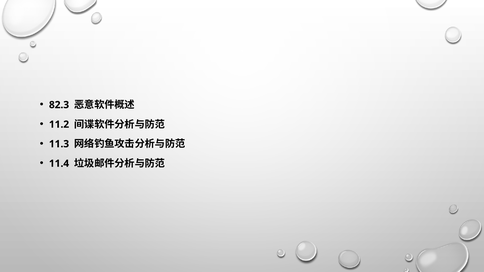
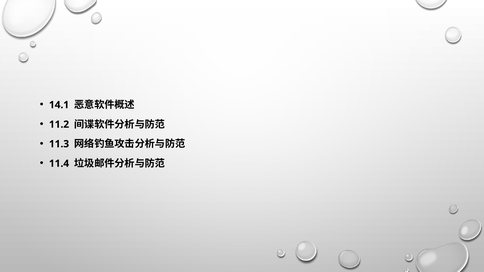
82.3: 82.3 -> 14.1 (59, 105)
